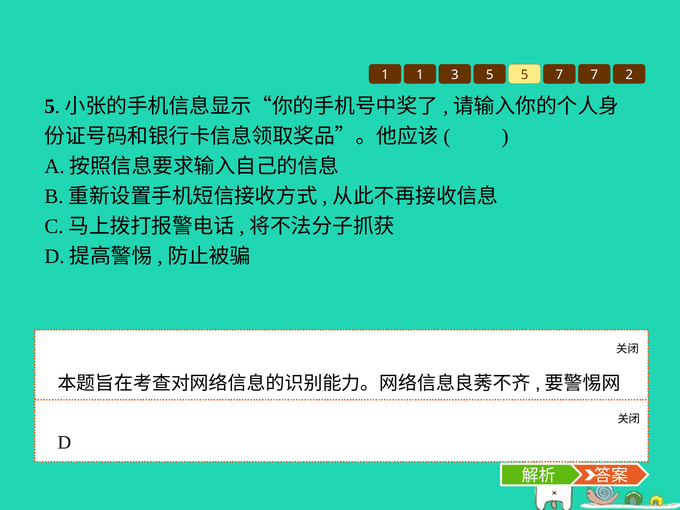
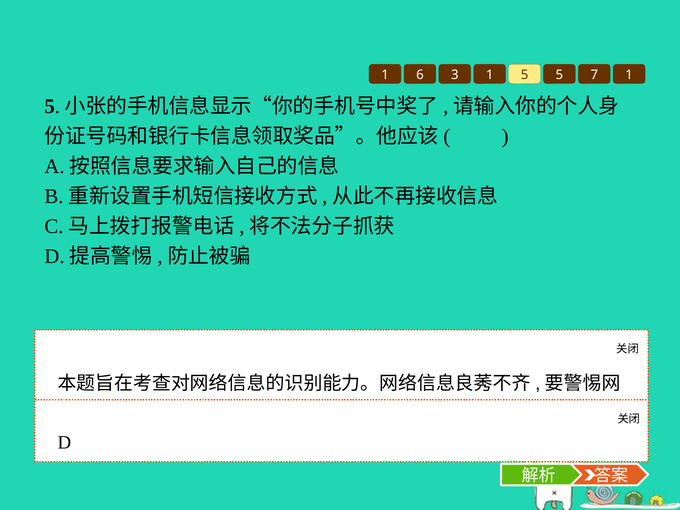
1 1: 1 -> 6 (420, 75)
3 5: 5 -> 1 (490, 75)
5 7: 7 -> 5 (559, 75)
7 2: 2 -> 1 (629, 75)
